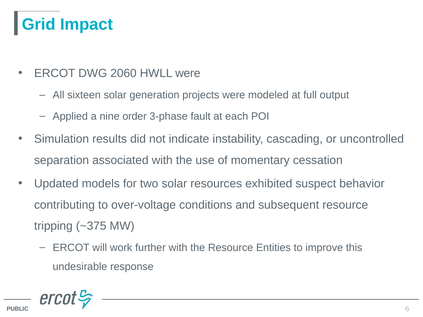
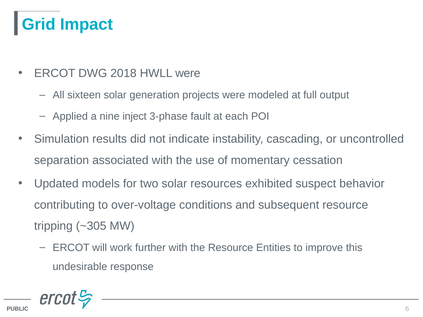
2060: 2060 -> 2018 (123, 73)
order: order -> inject (135, 116)
~375: ~375 -> ~305 (91, 226)
